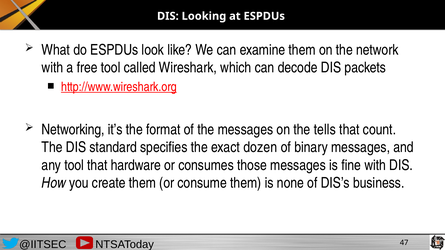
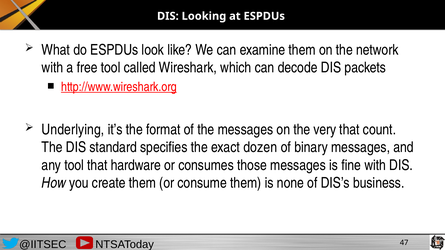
Networking: Networking -> Underlying (73, 130)
tells: tells -> very (325, 130)
